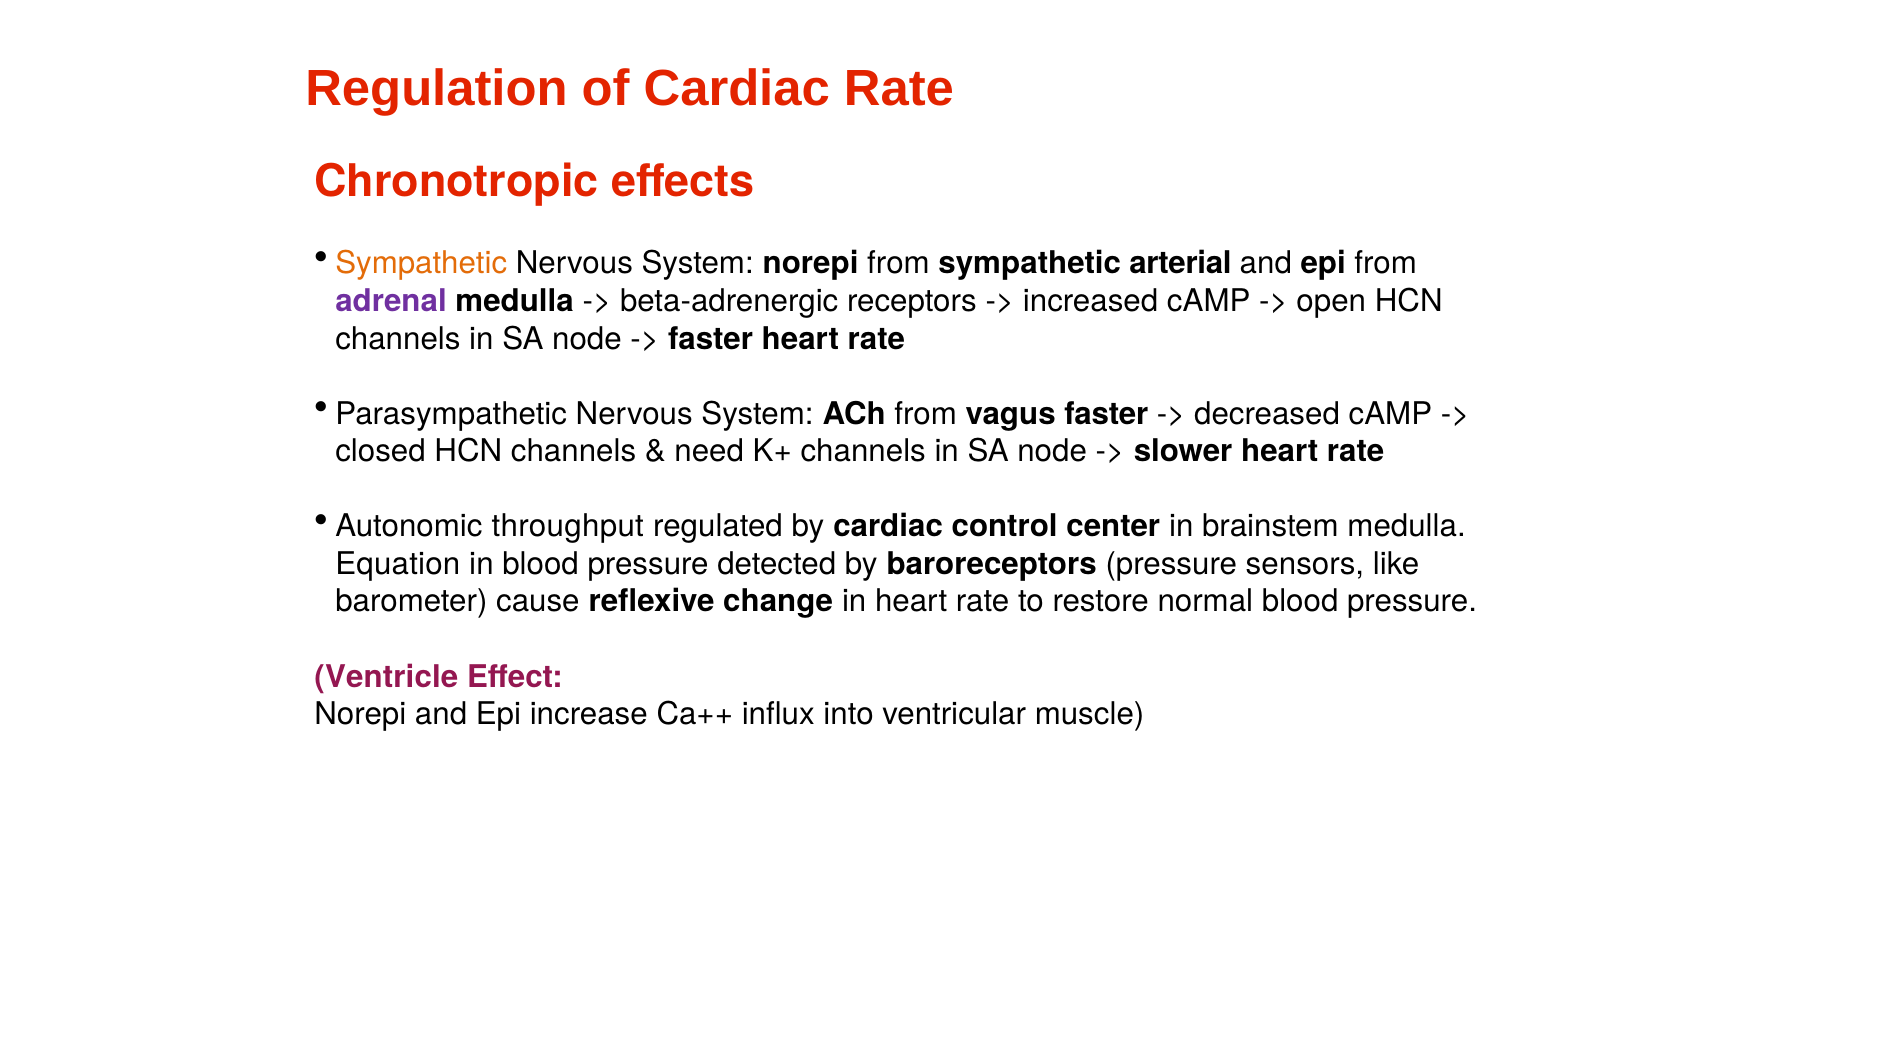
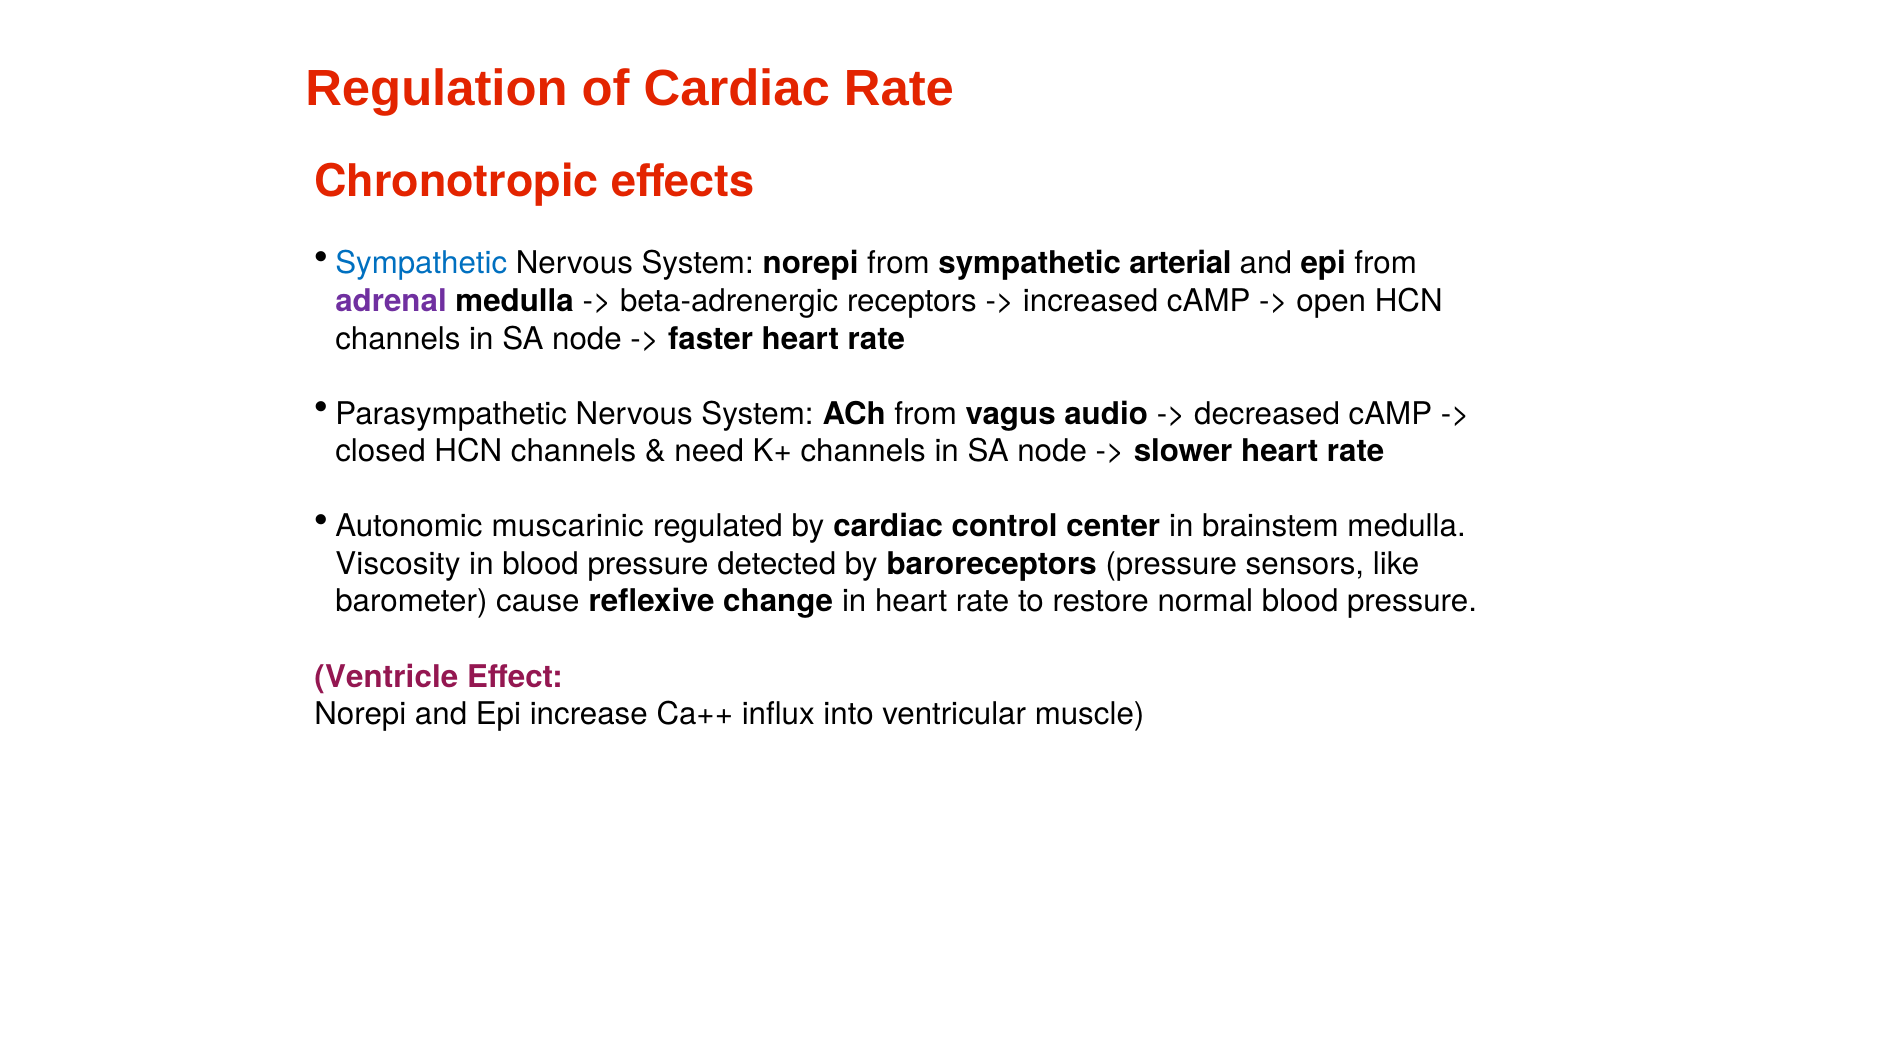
Sympathetic colour: orange -> blue (421, 264)
vagus faster: faster -> audio (1106, 414)
throughput: throughput -> muscarinic (568, 526)
Equation: Equation -> Viscosity (398, 564)
